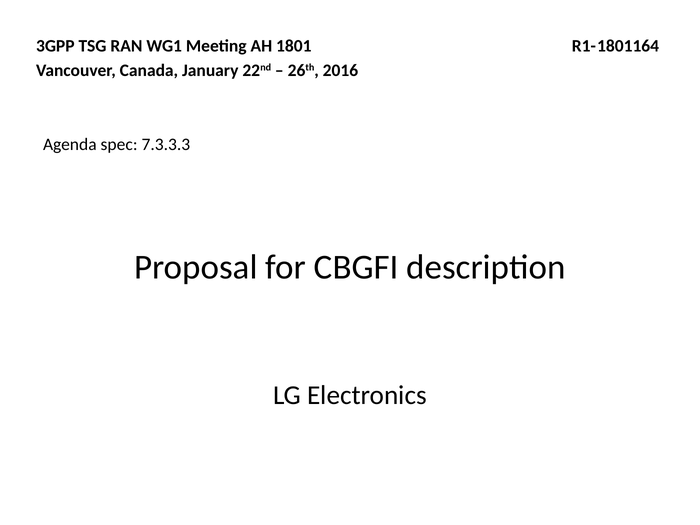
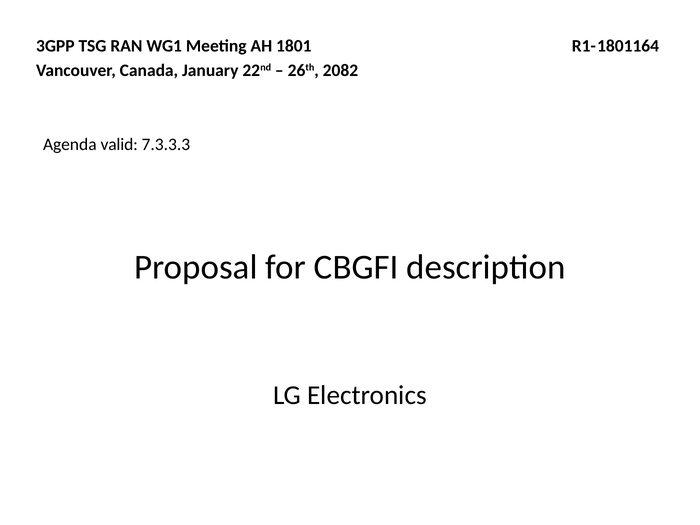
2016: 2016 -> 2082 (340, 70)
spec: spec -> valid (119, 144)
